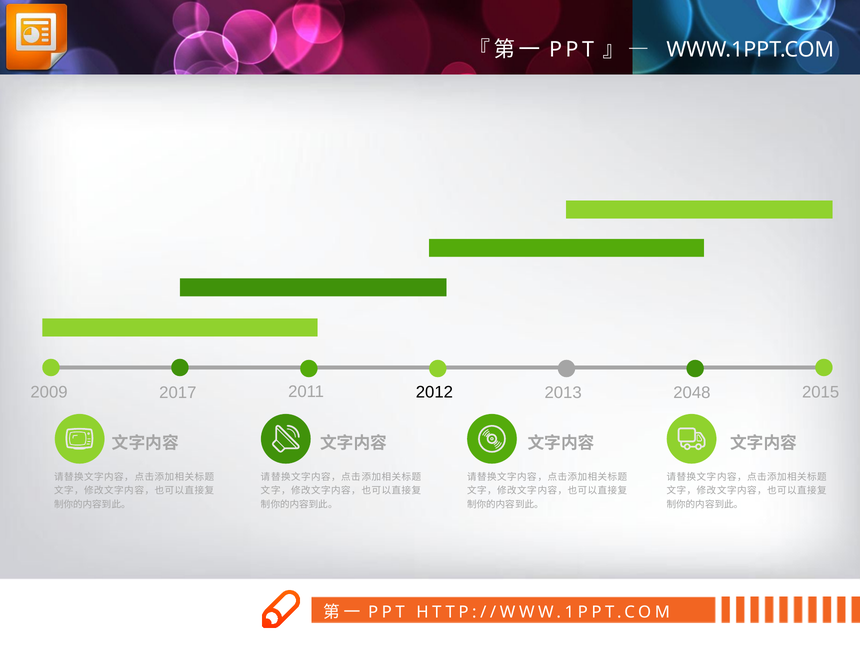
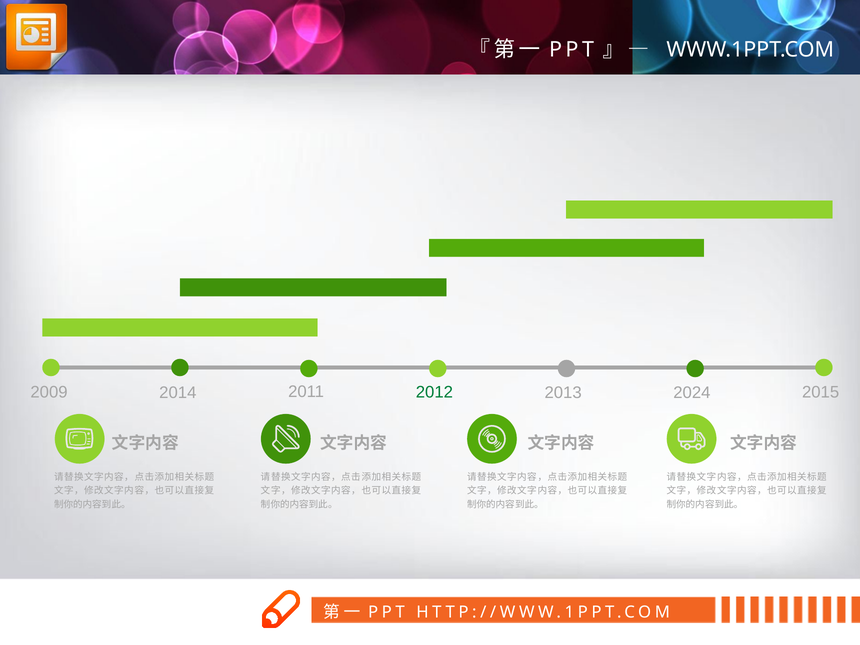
2012 colour: black -> green (434, 392)
2017: 2017 -> 2014 (178, 393)
2048: 2048 -> 2024 (692, 393)
